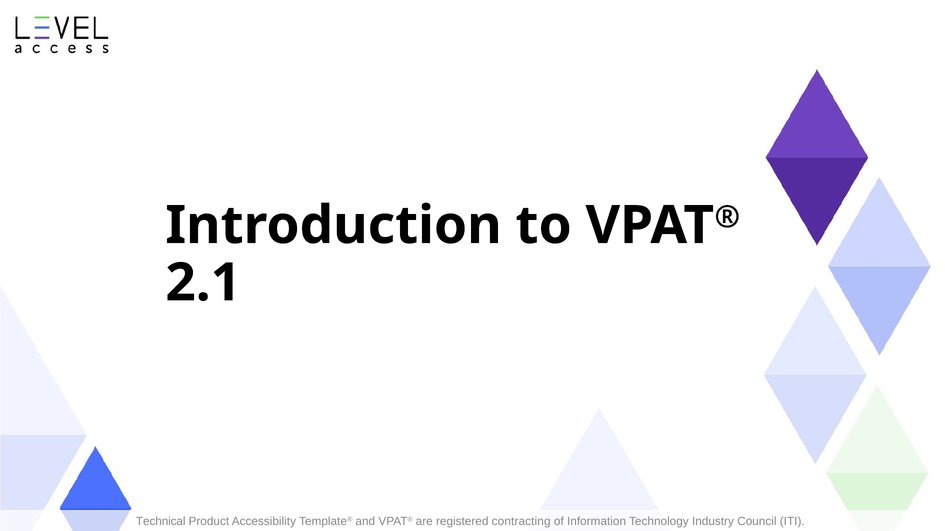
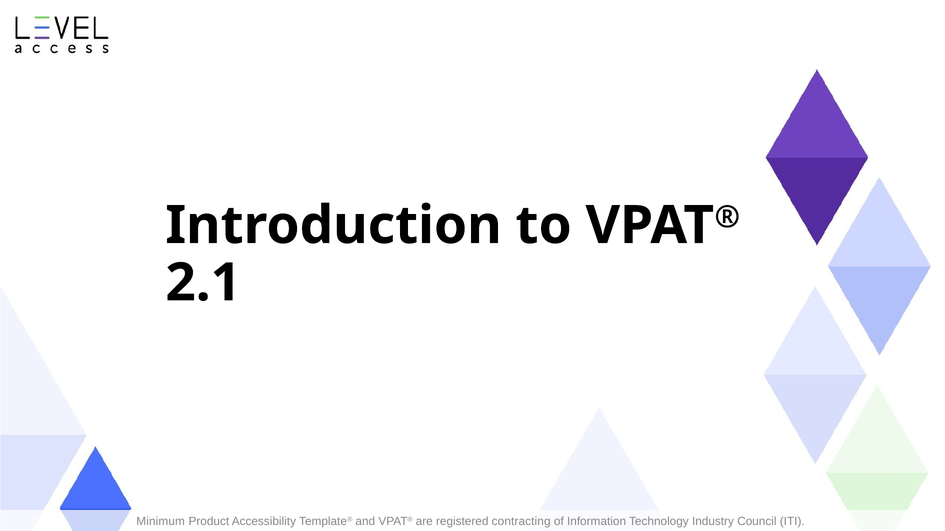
Technical: Technical -> Minimum (161, 522)
